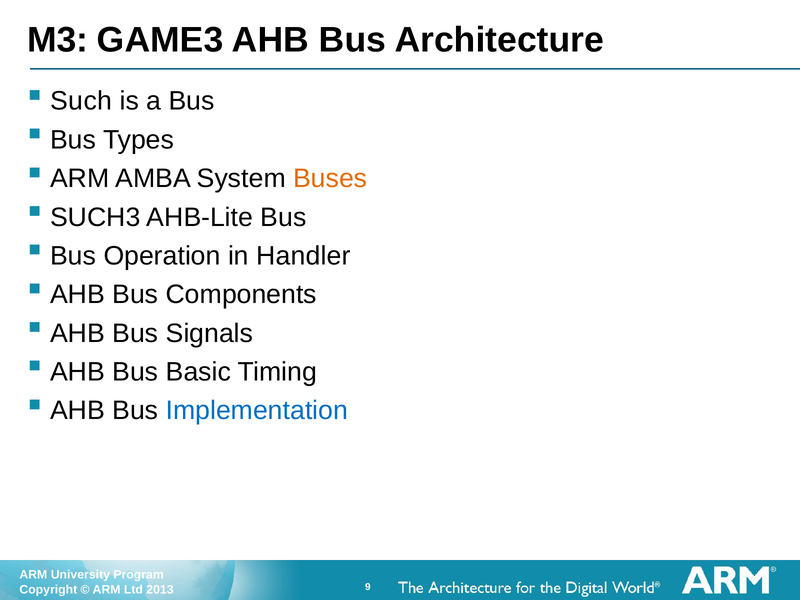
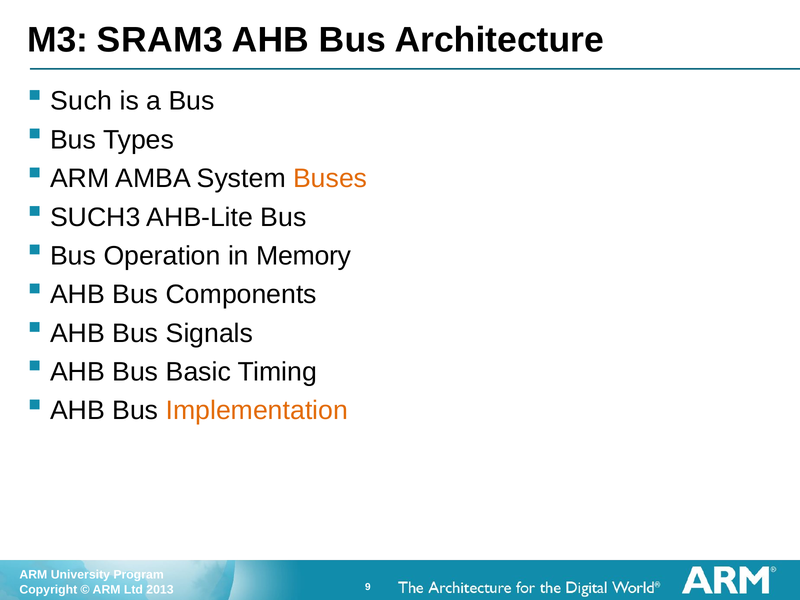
GAME3: GAME3 -> SRAM3 (160, 40)
Handler: Handler -> Memory (304, 256)
Implementation colour: blue -> orange (257, 411)
